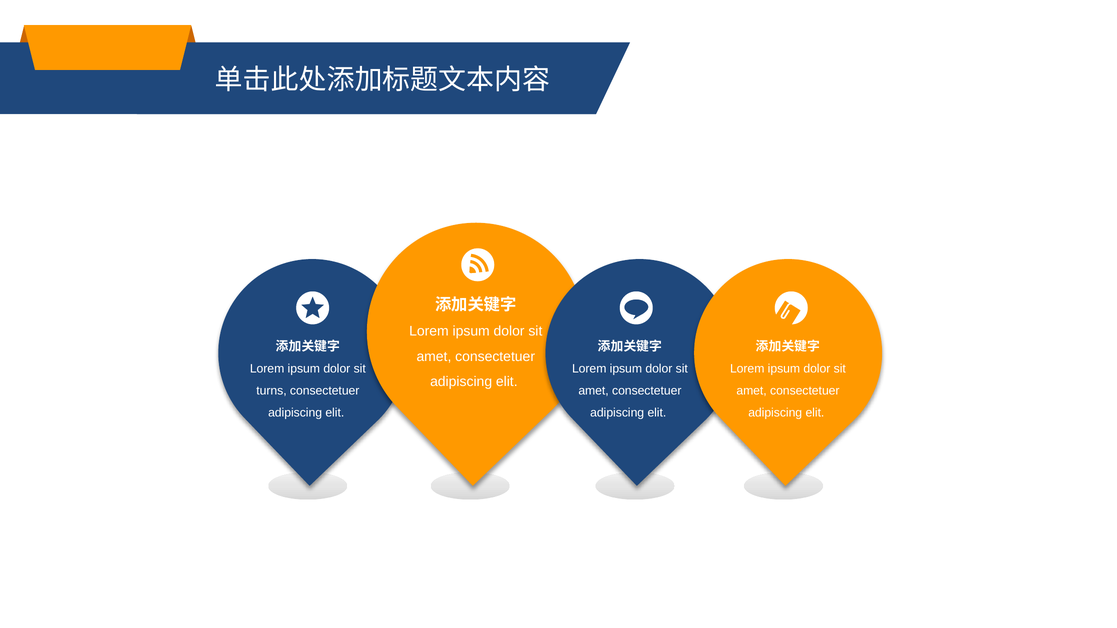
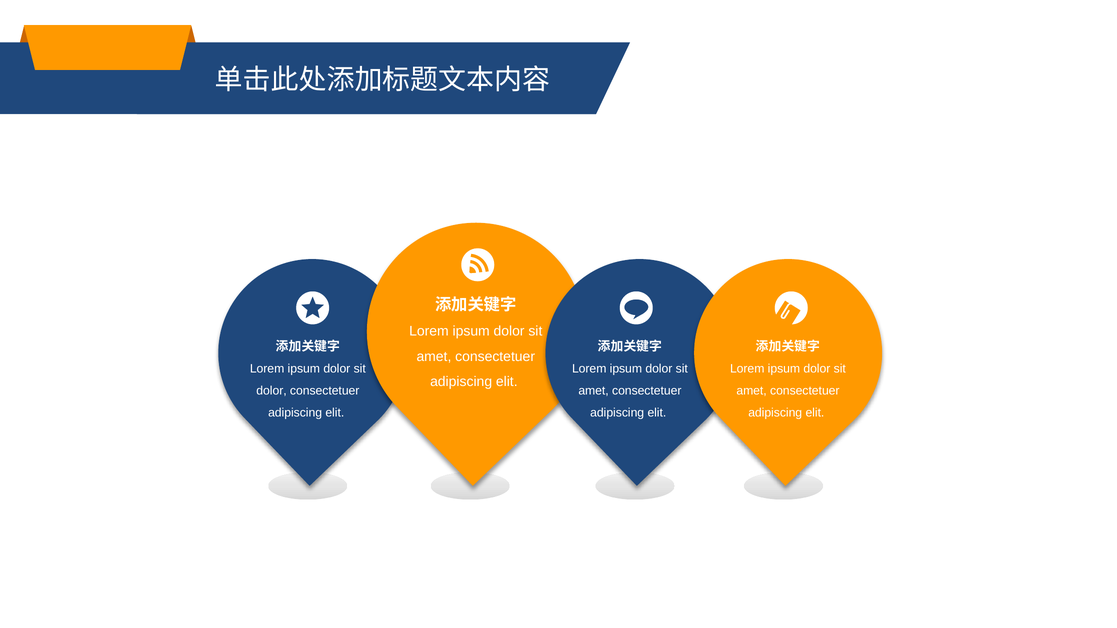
turns: turns -> dolor (272, 391)
